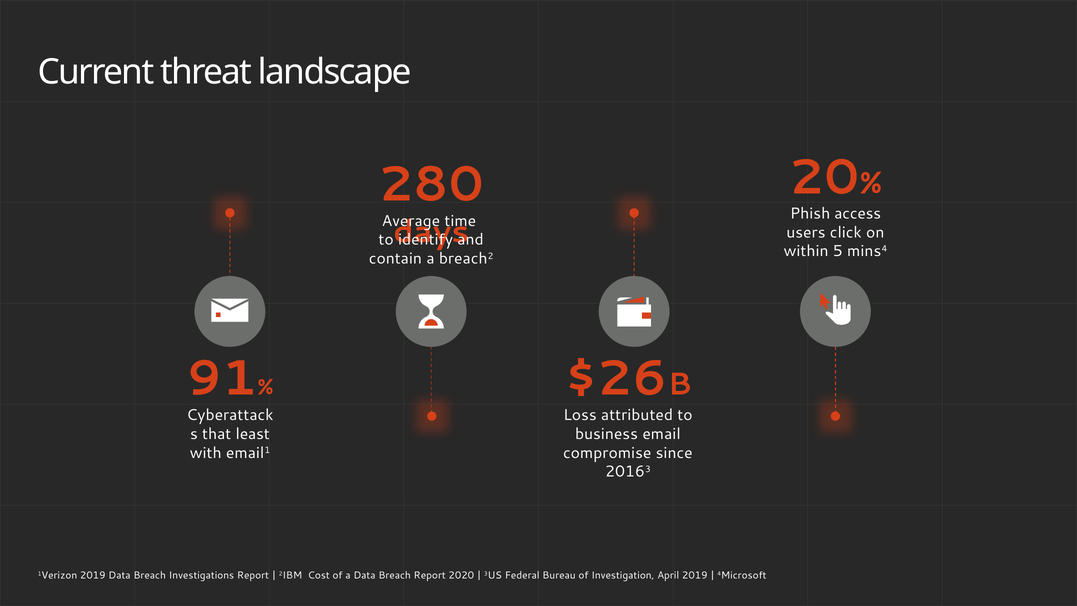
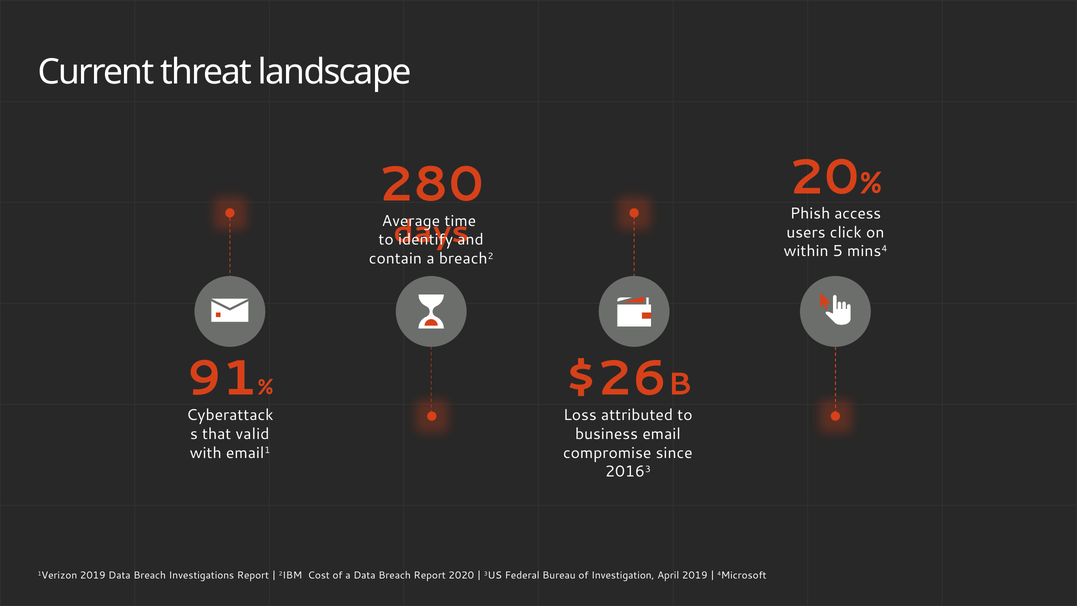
least: least -> valid (253, 434)
